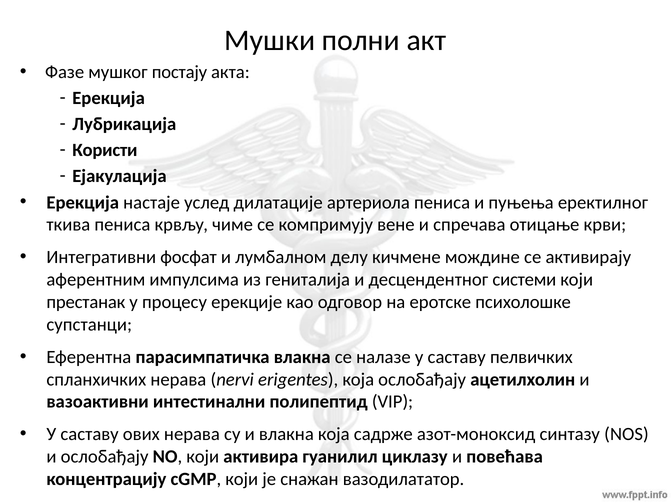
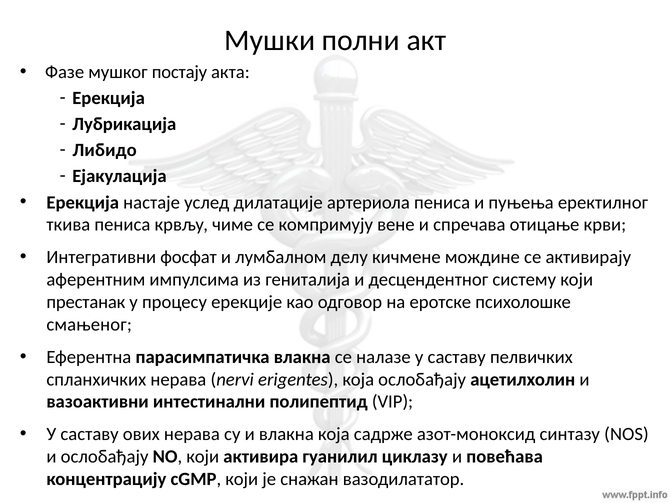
Користи: Користи -> Либидо (105, 150)
системи: системи -> систему (524, 280)
супстанци: супстанци -> смањеног (89, 325)
